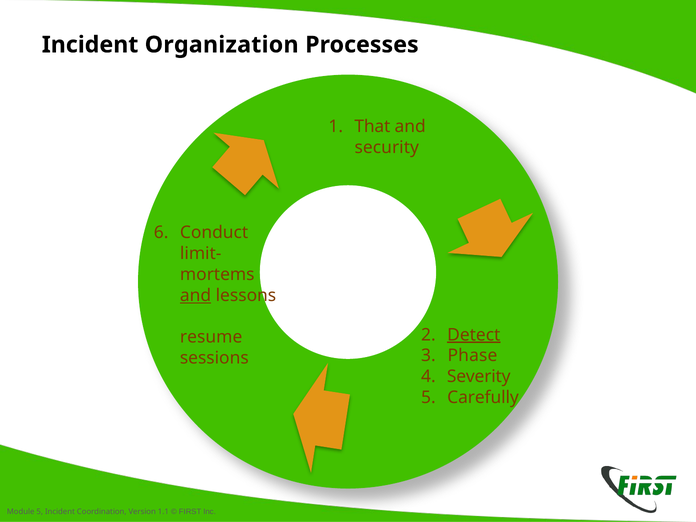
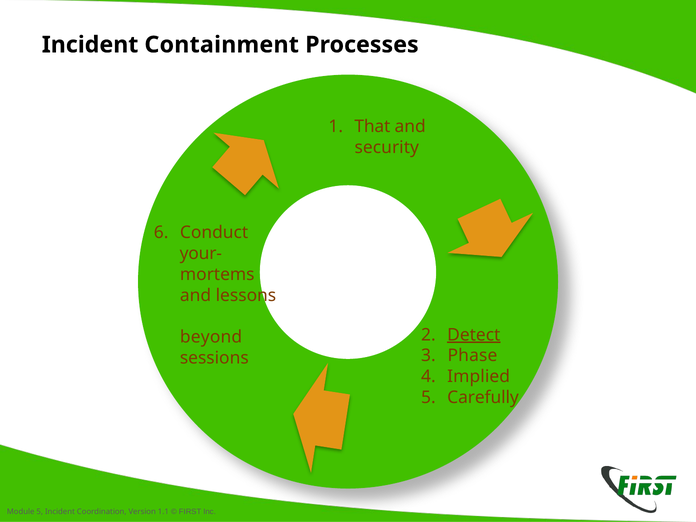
Organization: Organization -> Containment (222, 45)
limit-: limit- -> your- (201, 254)
and underline: present -> none (196, 295)
resume: resume -> beyond (211, 337)
Severity: Severity -> Implied (479, 377)
